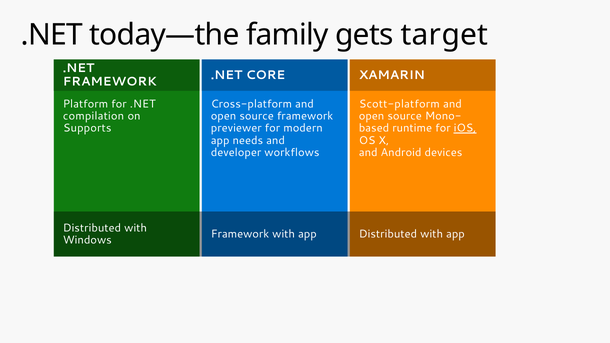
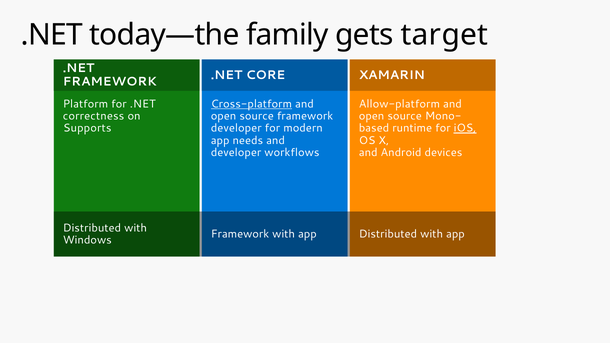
Cross-platform underline: none -> present (251, 104)
Scott-platform: Scott-platform -> Allow-platform (399, 104)
compilation: compilation -> correctness (94, 116)
previewer: previewer -> developer (236, 128)
